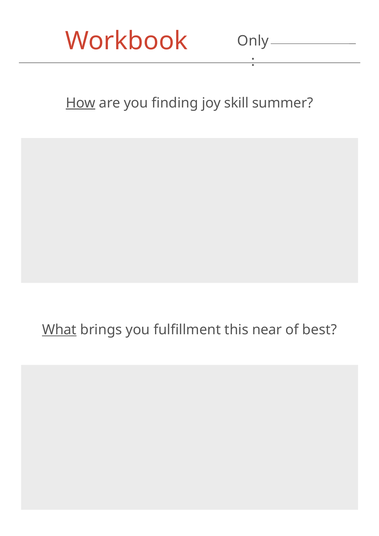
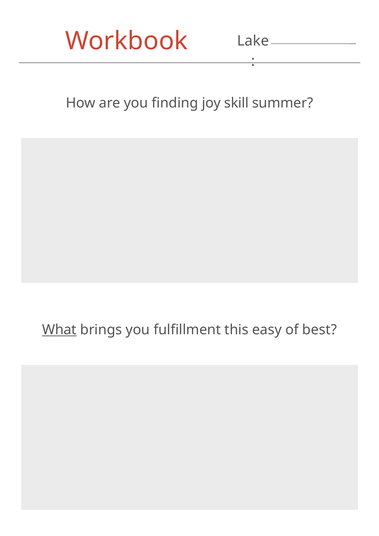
Only: Only -> Lake (253, 41)
How underline: present -> none (81, 103)
near: near -> easy (267, 330)
